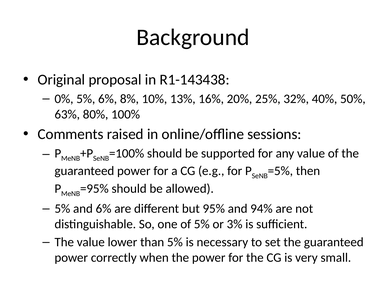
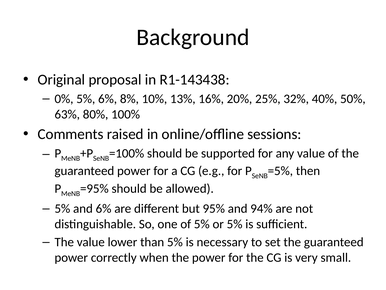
or 3%: 3% -> 5% (235, 224)
